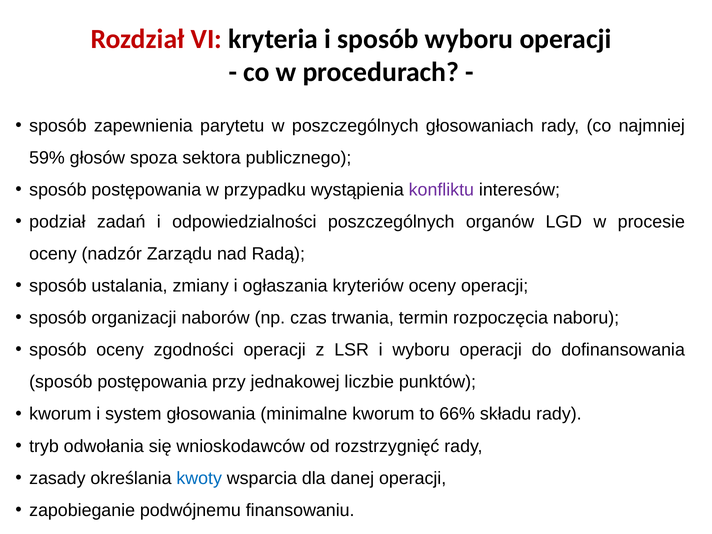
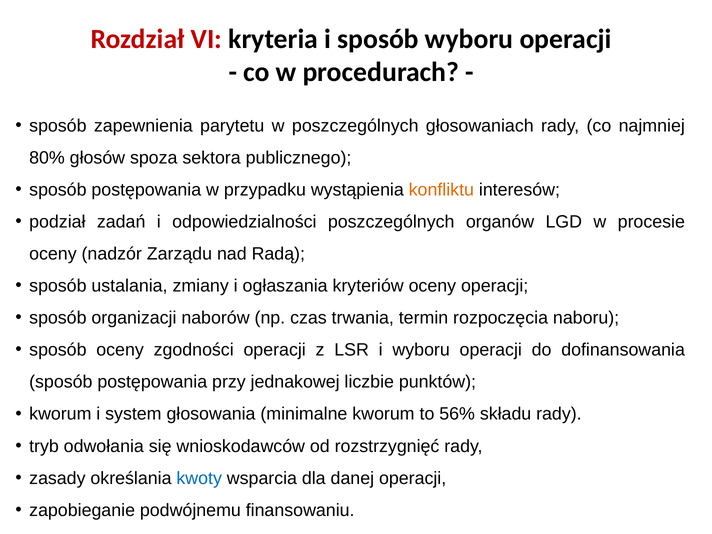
59%: 59% -> 80% (47, 158)
konfliktu colour: purple -> orange (441, 190)
66%: 66% -> 56% (457, 414)
